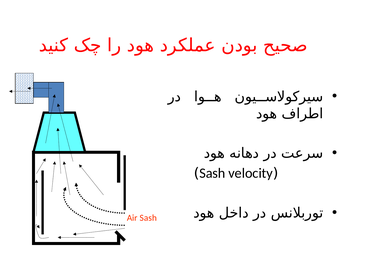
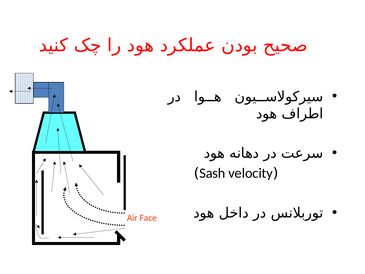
Air Sash: Sash -> Face (148, 218)
